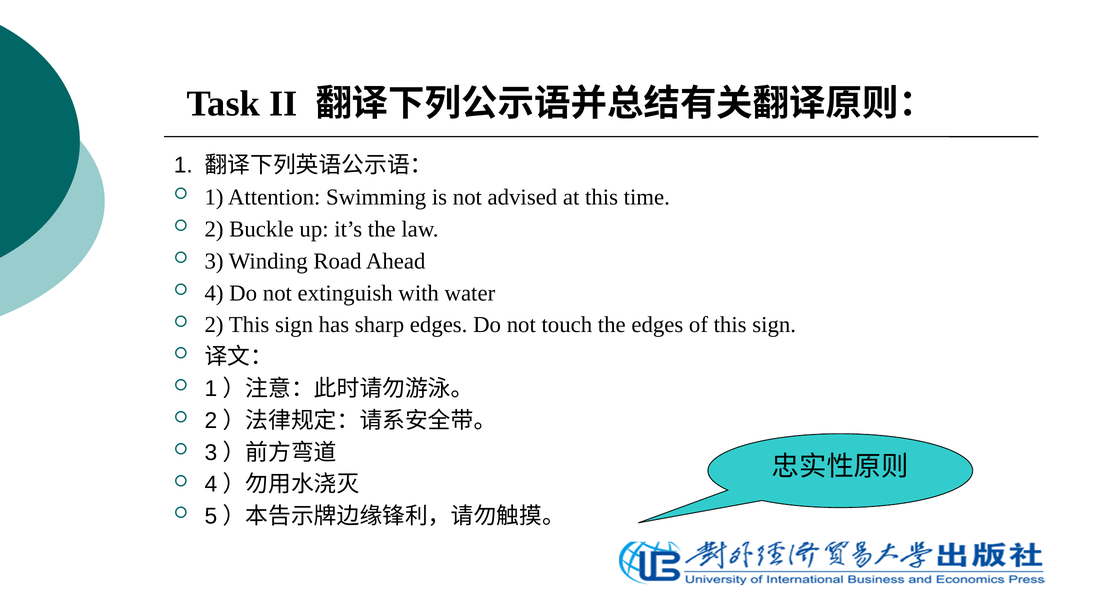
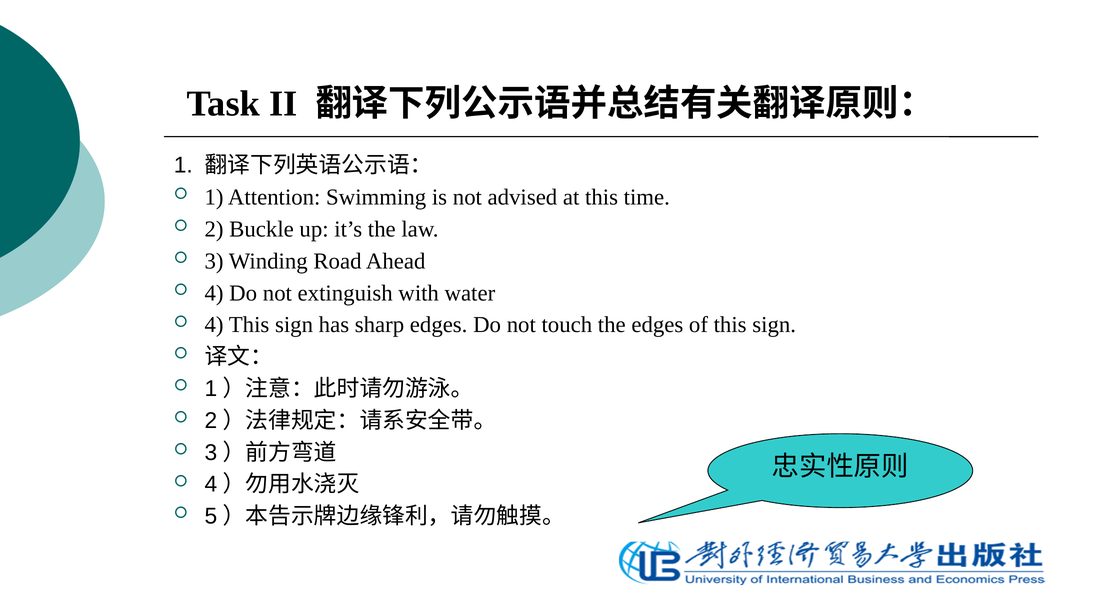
2: 2 -> 4 (214, 325)
